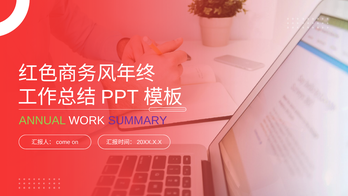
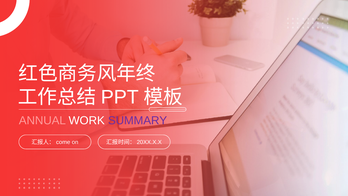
ANNUAL colour: light green -> pink (42, 120)
